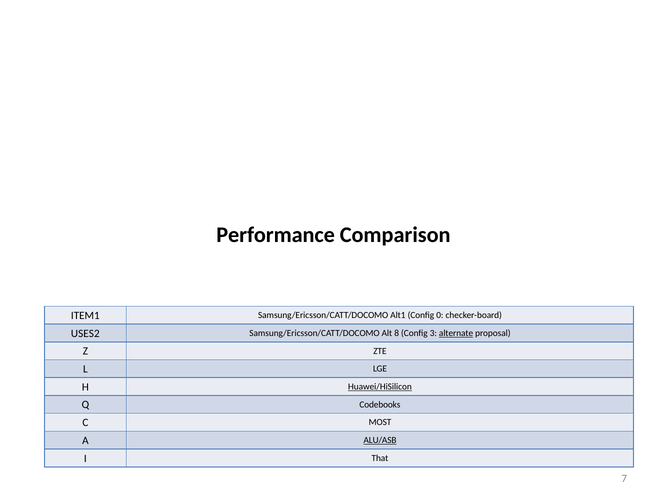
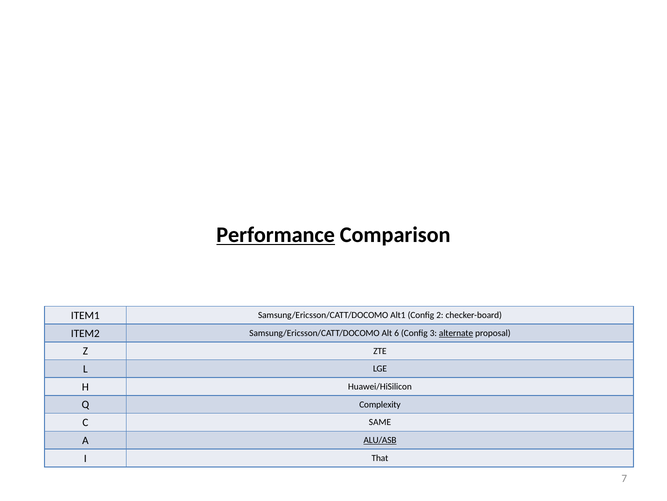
Performance underline: none -> present (276, 235)
0: 0 -> 2 (440, 315)
USES2: USES2 -> ITEM2 (85, 333)
8: 8 -> 6 (397, 333)
Huawei/HiSilicon underline: present -> none (380, 386)
Codebooks: Codebooks -> Complexity (380, 404)
MOST: MOST -> SAME (380, 422)
